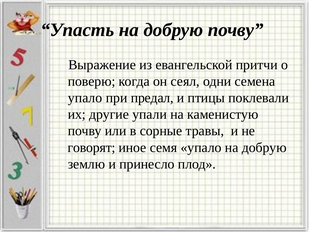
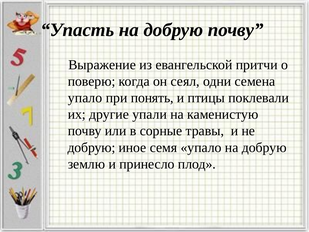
предал: предал -> понять (152, 98)
говорят: говорят -> добрую (92, 147)
